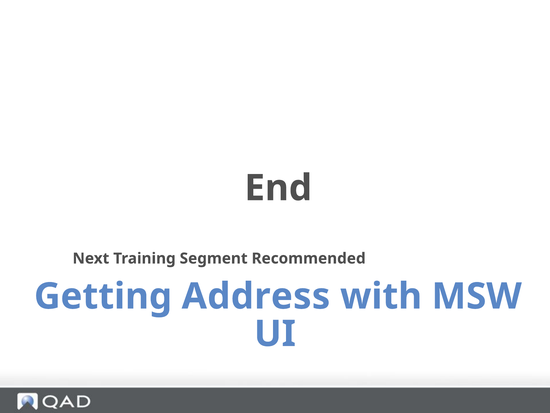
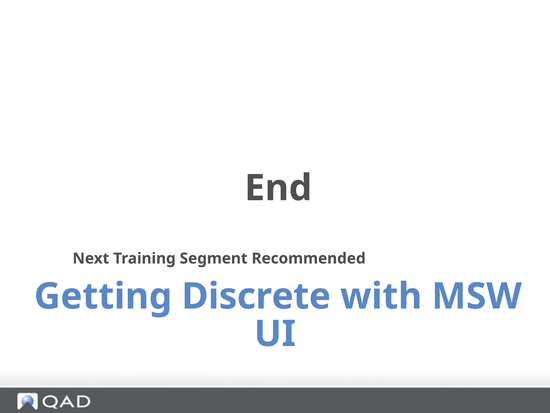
Address: Address -> Discrete (256, 296)
